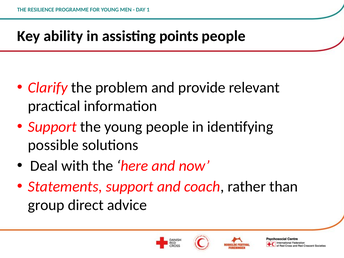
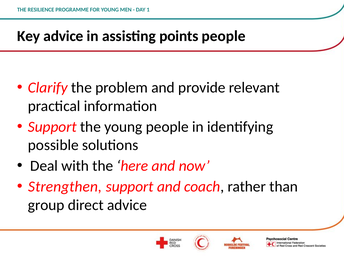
Key ability: ability -> advice (63, 36)
Statements: Statements -> Strengthen (65, 187)
